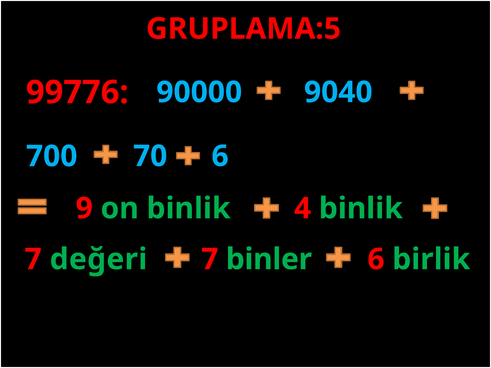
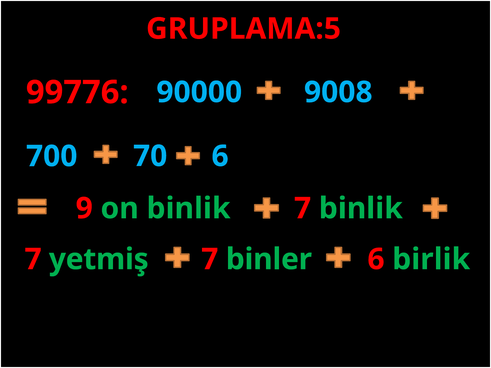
9040: 9040 -> 9008 (338, 92)
on binlik 4: 4 -> 7 (303, 209)
değeri: değeri -> yetmiş (99, 259)
